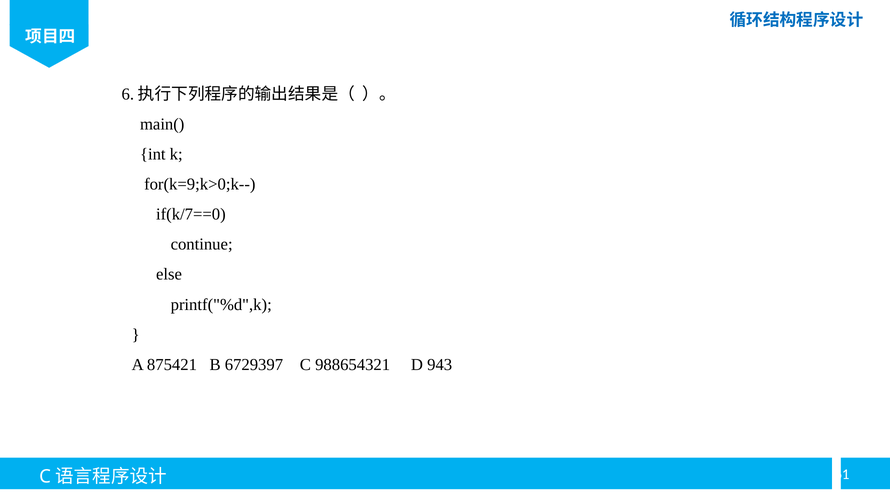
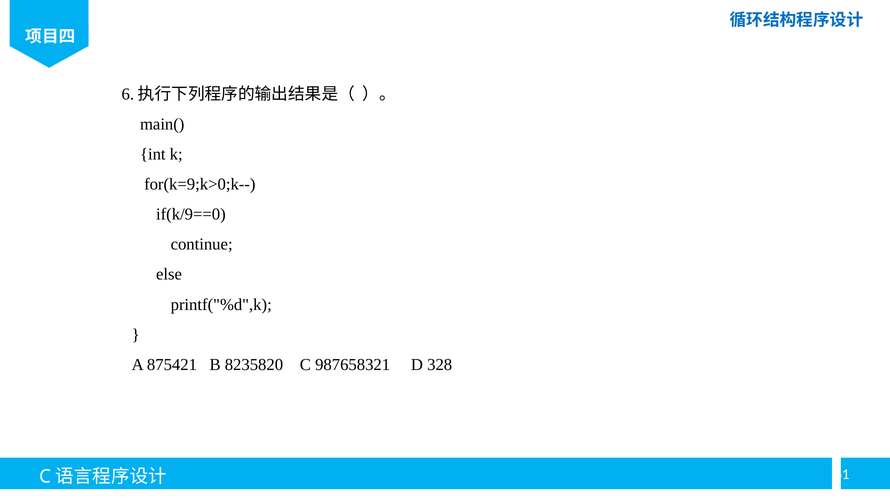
if(k/7==0: if(k/7==0 -> if(k/9==0 (191, 214)
6729397: 6729397 -> 8235820 (254, 364)
988654321: 988654321 -> 987658321 (353, 364)
943: 943 -> 328 (440, 364)
